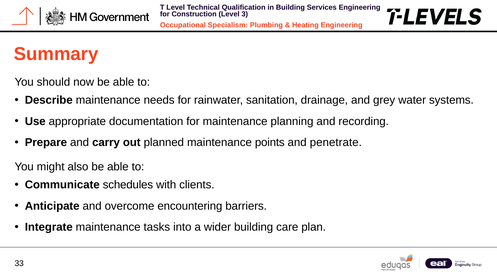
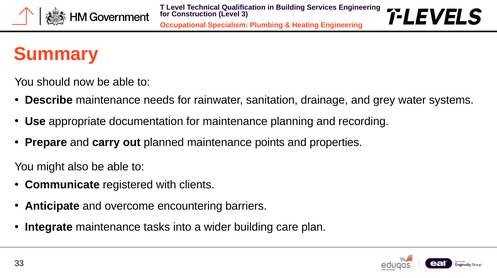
penetrate: penetrate -> properties (336, 142)
schedules: schedules -> registered (128, 185)
